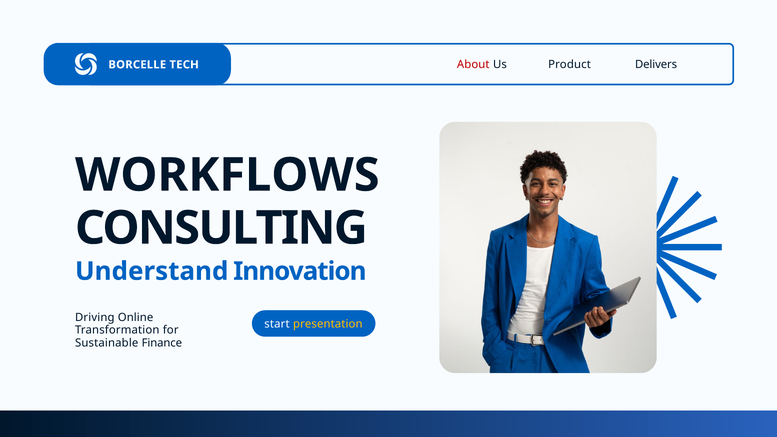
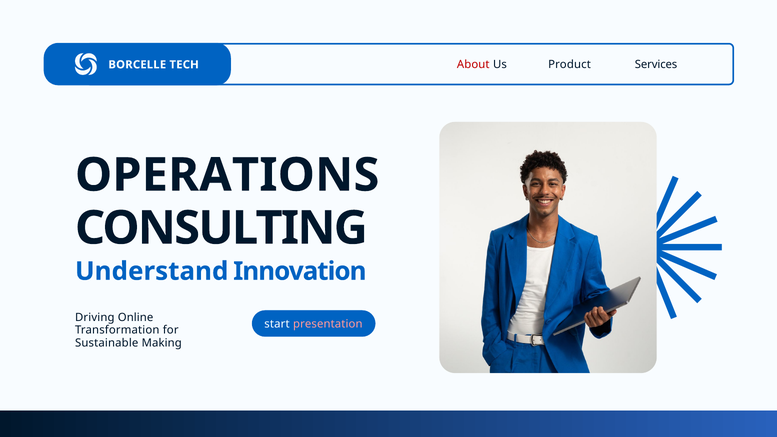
Delivers: Delivers -> Services (656, 65)
WORKFLOWS: WORKFLOWS -> OPERATIONS (227, 175)
presentation colour: yellow -> pink (328, 324)
Finance: Finance -> Making (162, 343)
